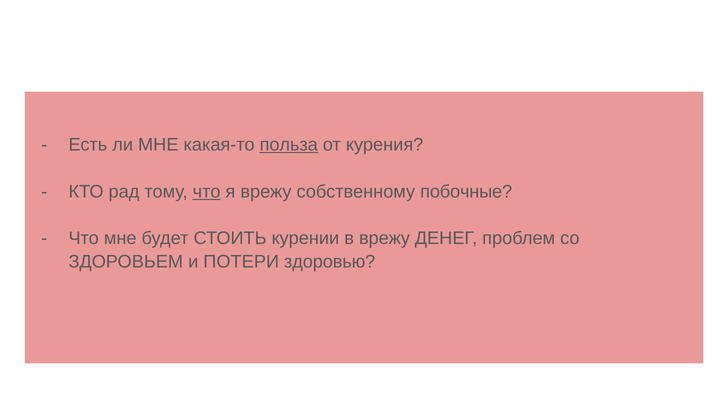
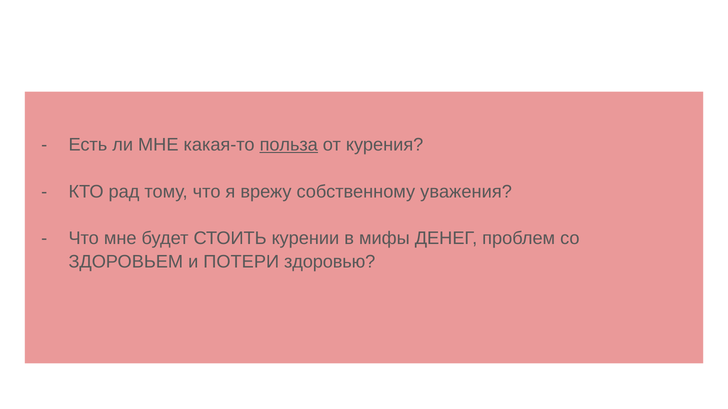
что underline: present -> none (207, 192)
побочные: побочные -> уважения (466, 192)
в врежу: врежу -> мифы (384, 239)
